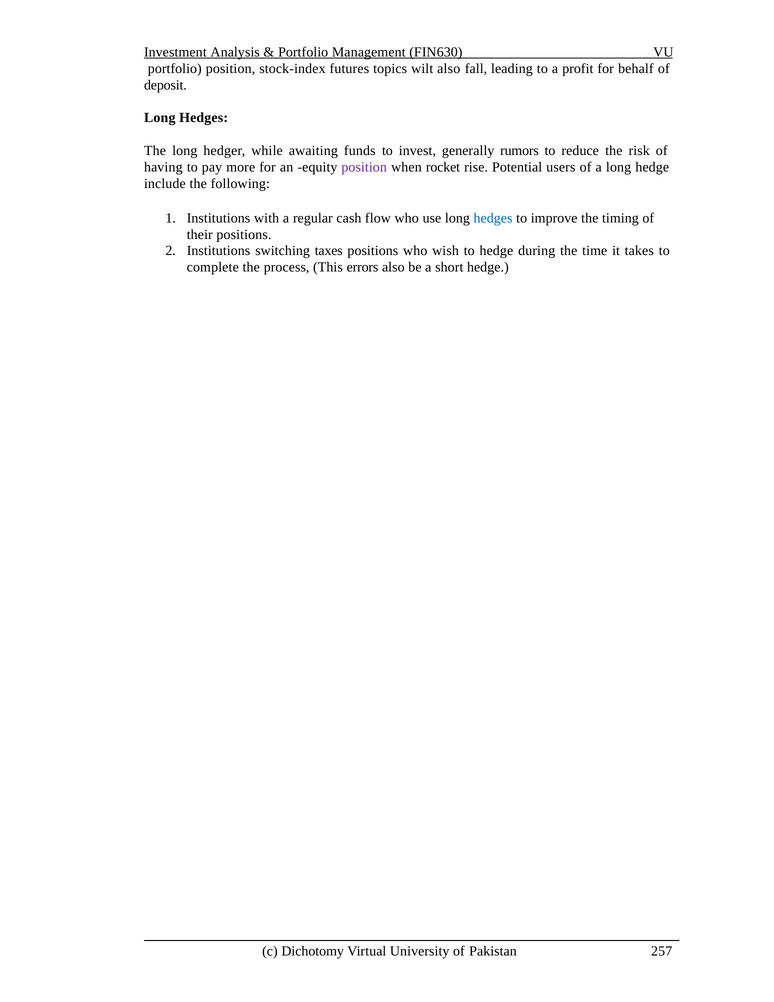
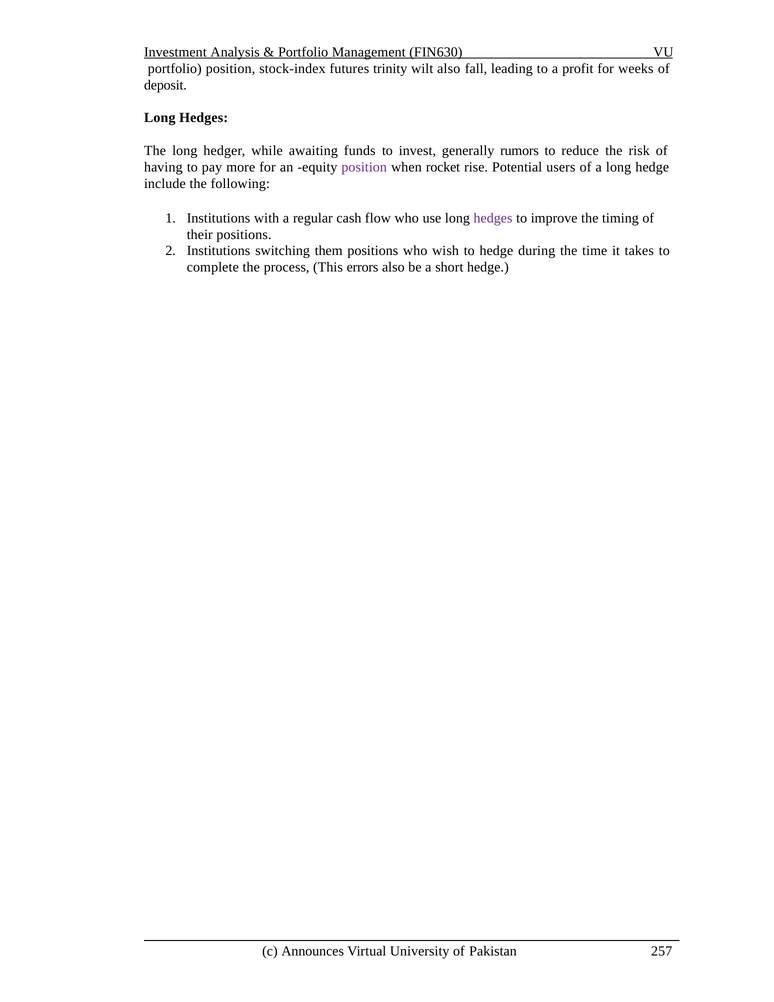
topics: topics -> trinity (390, 68)
behalf: behalf -> weeks (636, 68)
hedges colour: blue -> purple (493, 218)
taxes: taxes -> them (329, 250)
Dichotomy: Dichotomy -> Announces (313, 951)
